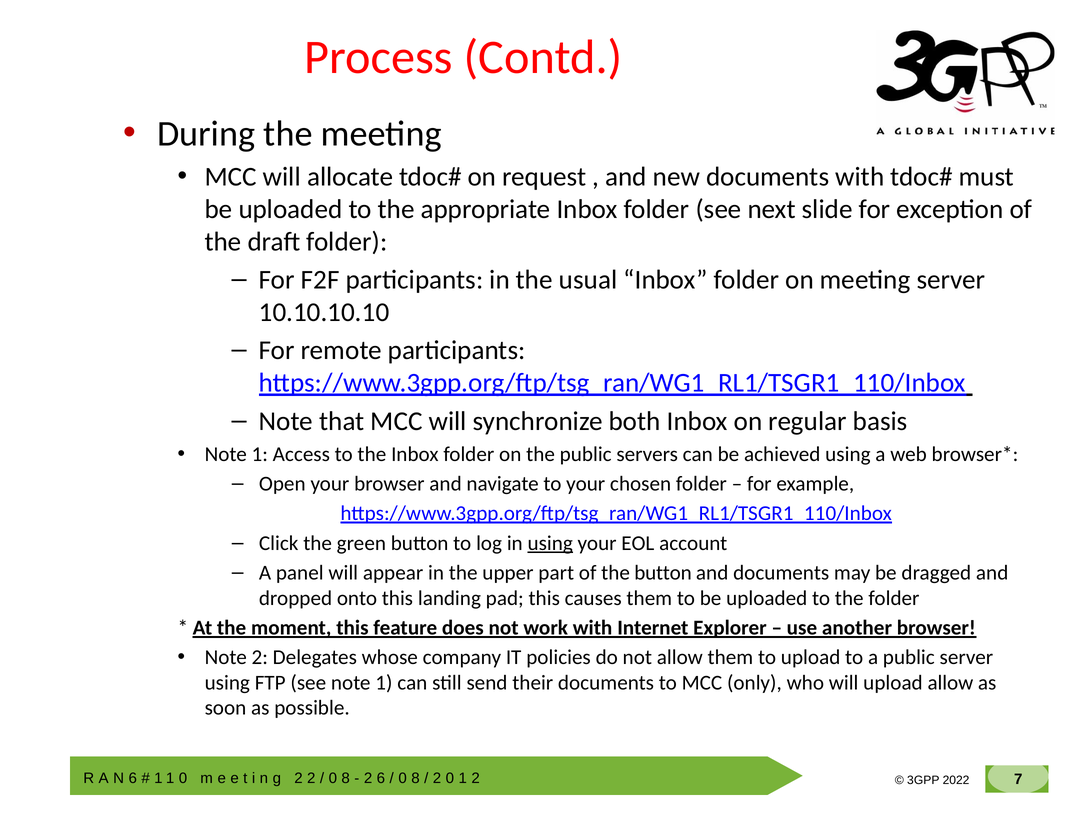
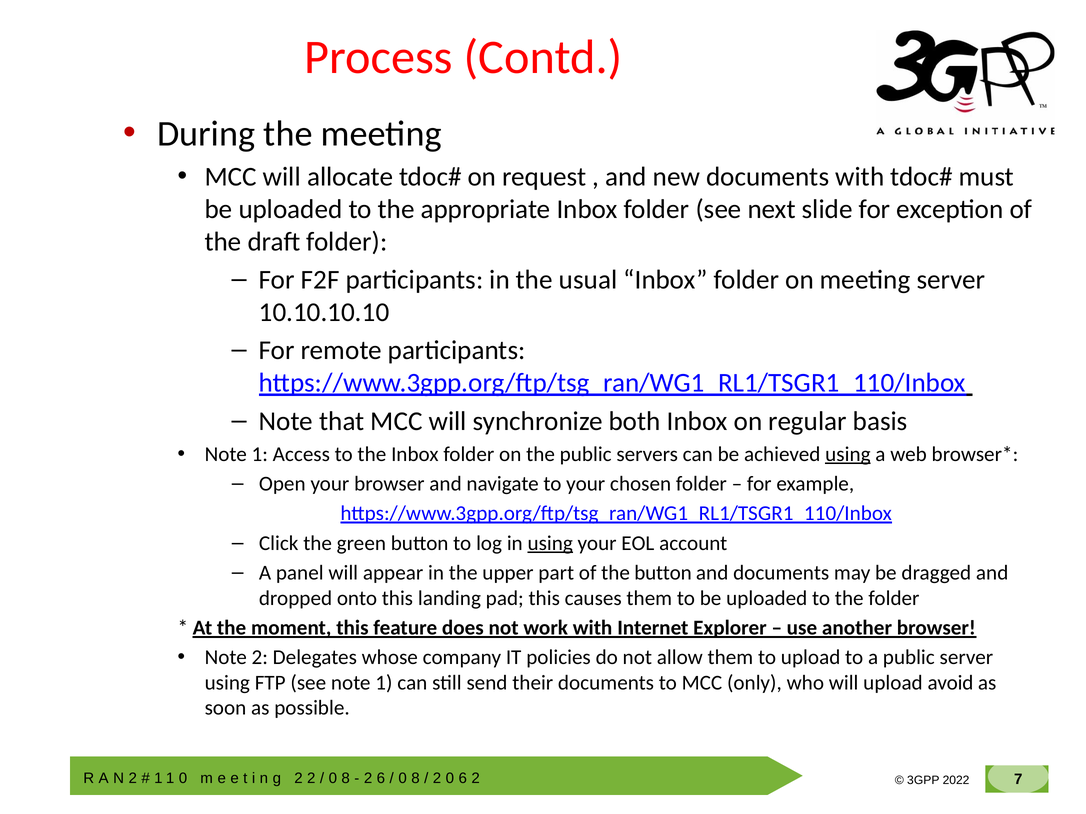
using underline: none -> present (848, 454)
upload allow: allow -> avoid (950, 683)
6: 6 -> 2 (133, 779)
1: 1 -> 6 (463, 779)
